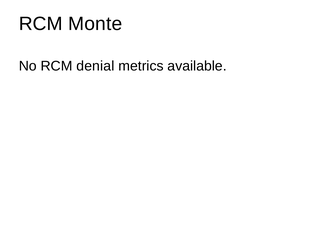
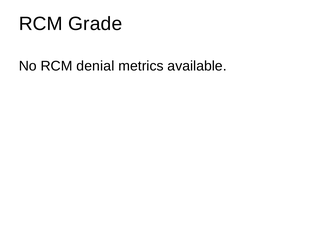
Monte: Monte -> Grade (95, 24)
